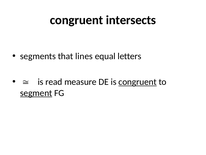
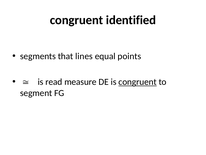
intersects: intersects -> identified (131, 20)
letters: letters -> points (129, 56)
segment underline: present -> none (36, 93)
